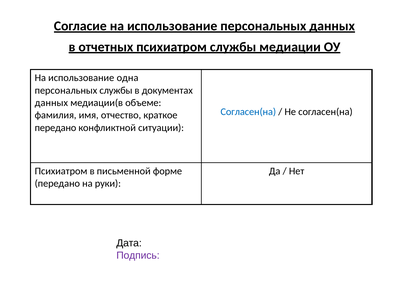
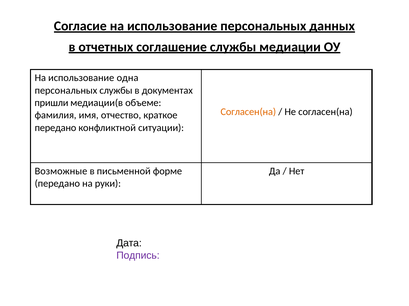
отчетных психиатром: психиатром -> соглашение (172, 47)
данных: данных -> пришли (51, 103)
Согласен(на colour: blue -> orange (248, 112)
Психиатром: Психиатром -> Возможные (61, 171)
